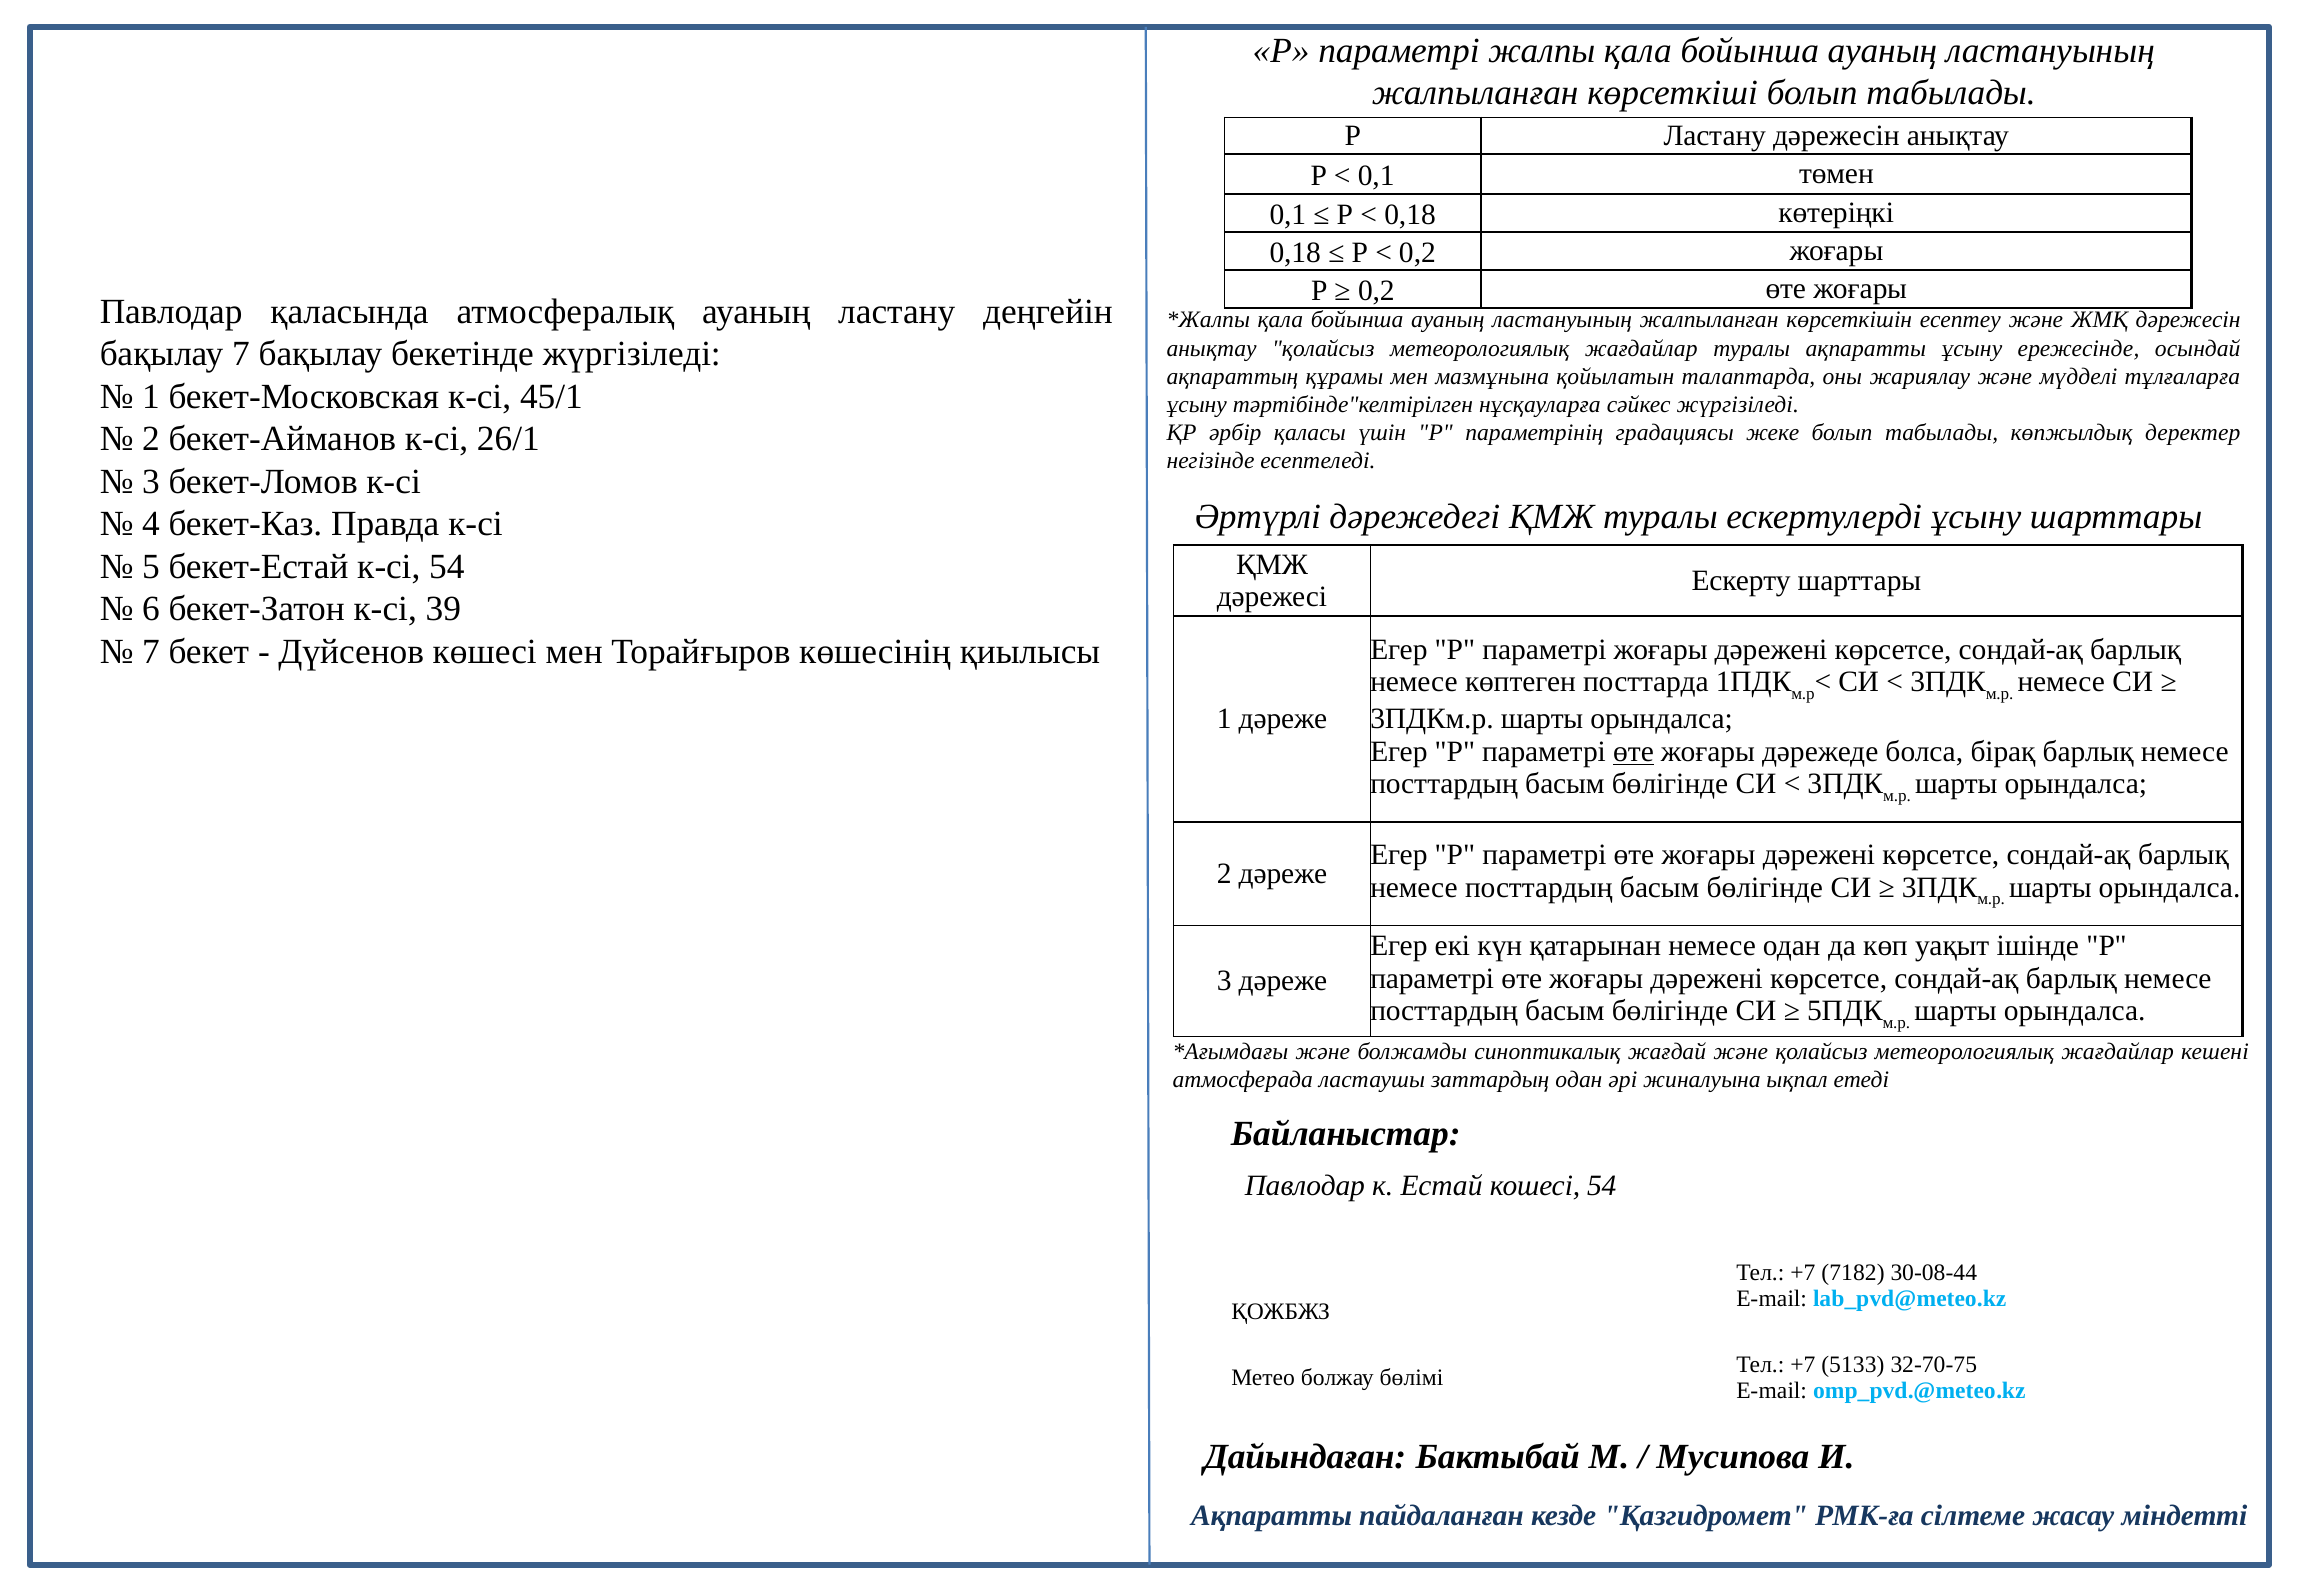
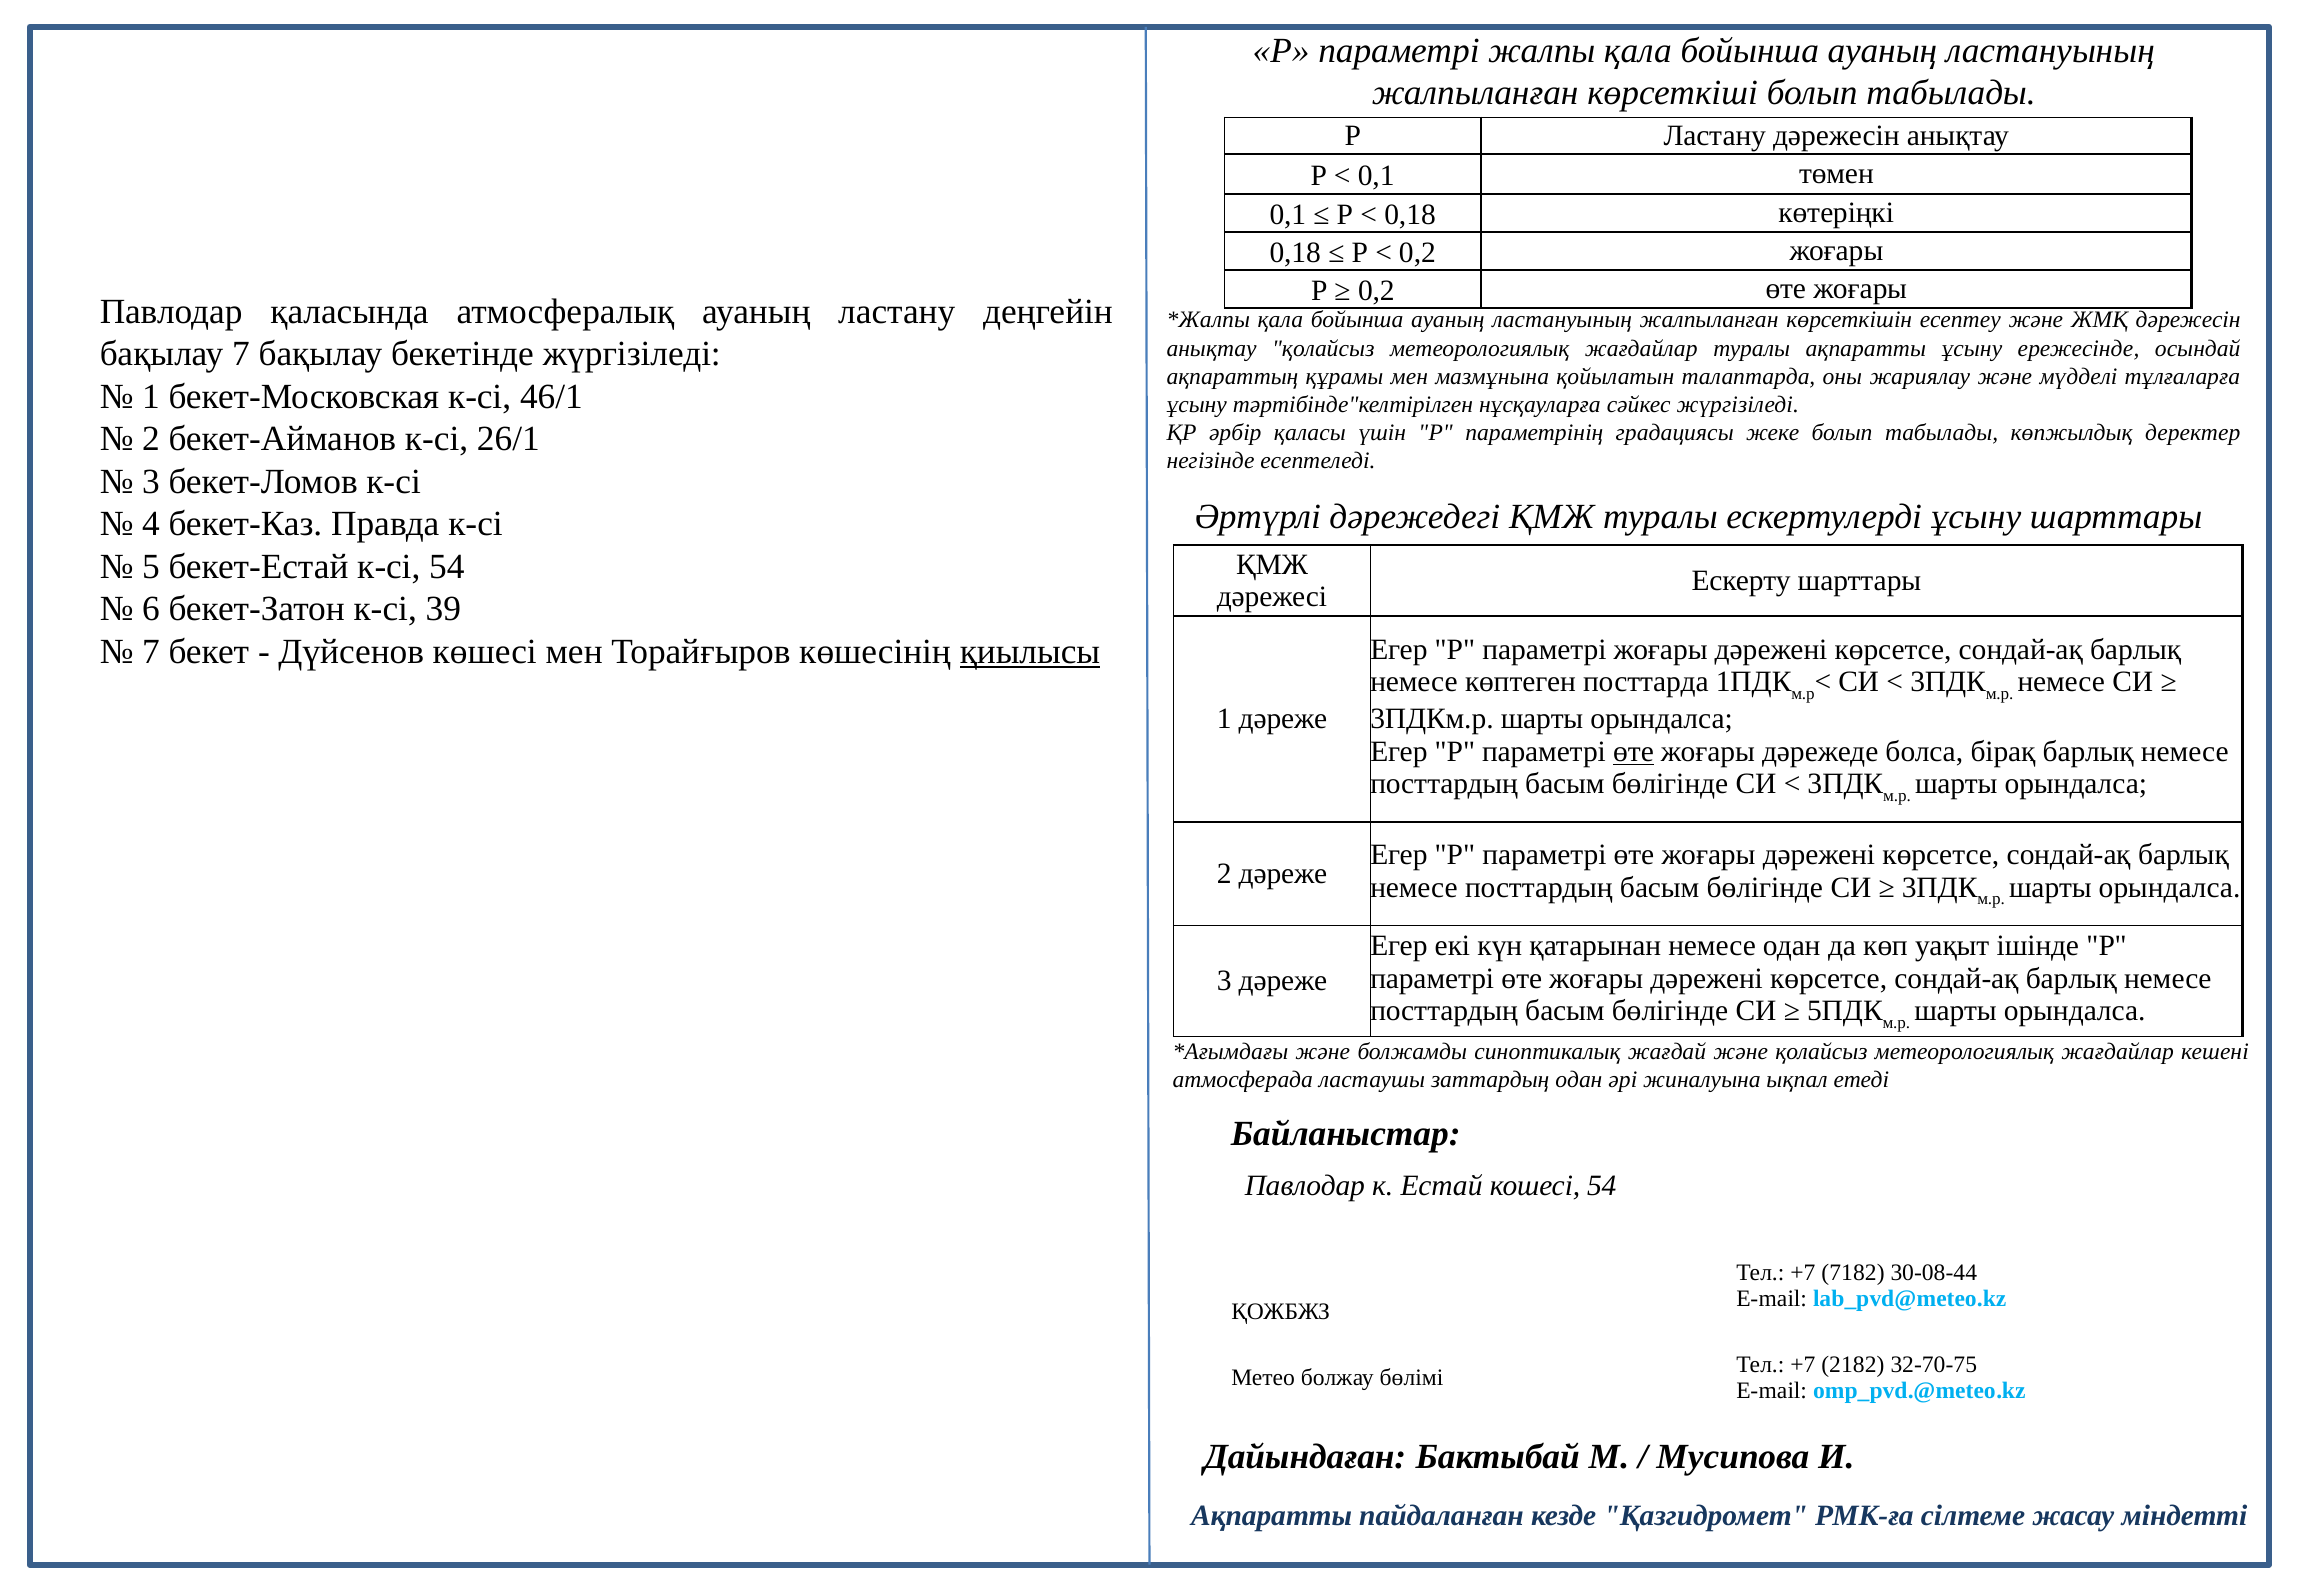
45/1: 45/1 -> 46/1 (551, 397)
қиылысы underline: none -> present (1030, 651)
5133: 5133 -> 2182 (1853, 1364)
